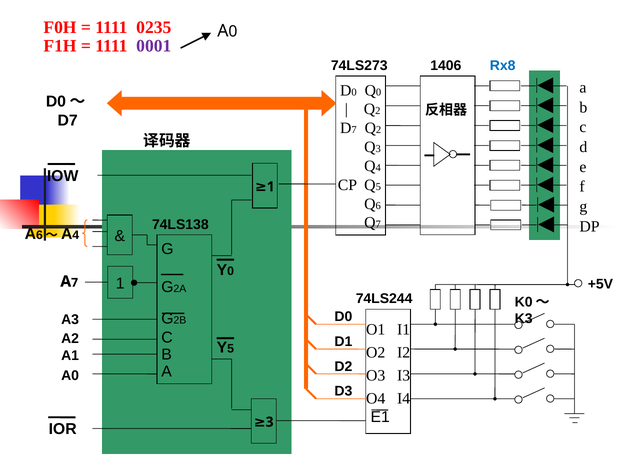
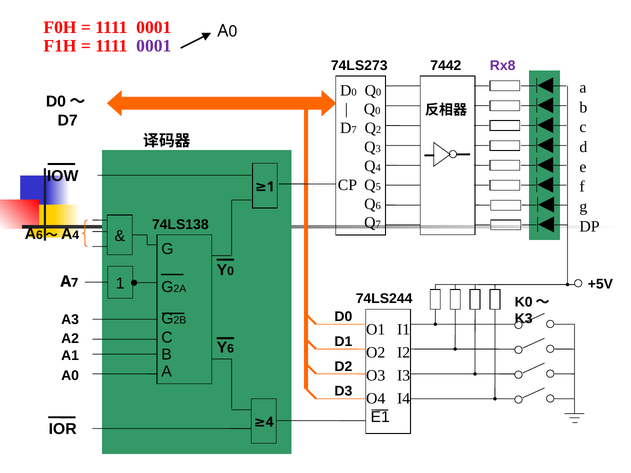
0235: 0235 -> 0001 (154, 27)
1406: 1406 -> 7442 (446, 65)
Rx8 colour: blue -> purple (503, 65)
2: 2 -> 0 (378, 111)
5: 5 -> 6 (231, 349)
3: 3 -> 4 (270, 422)
